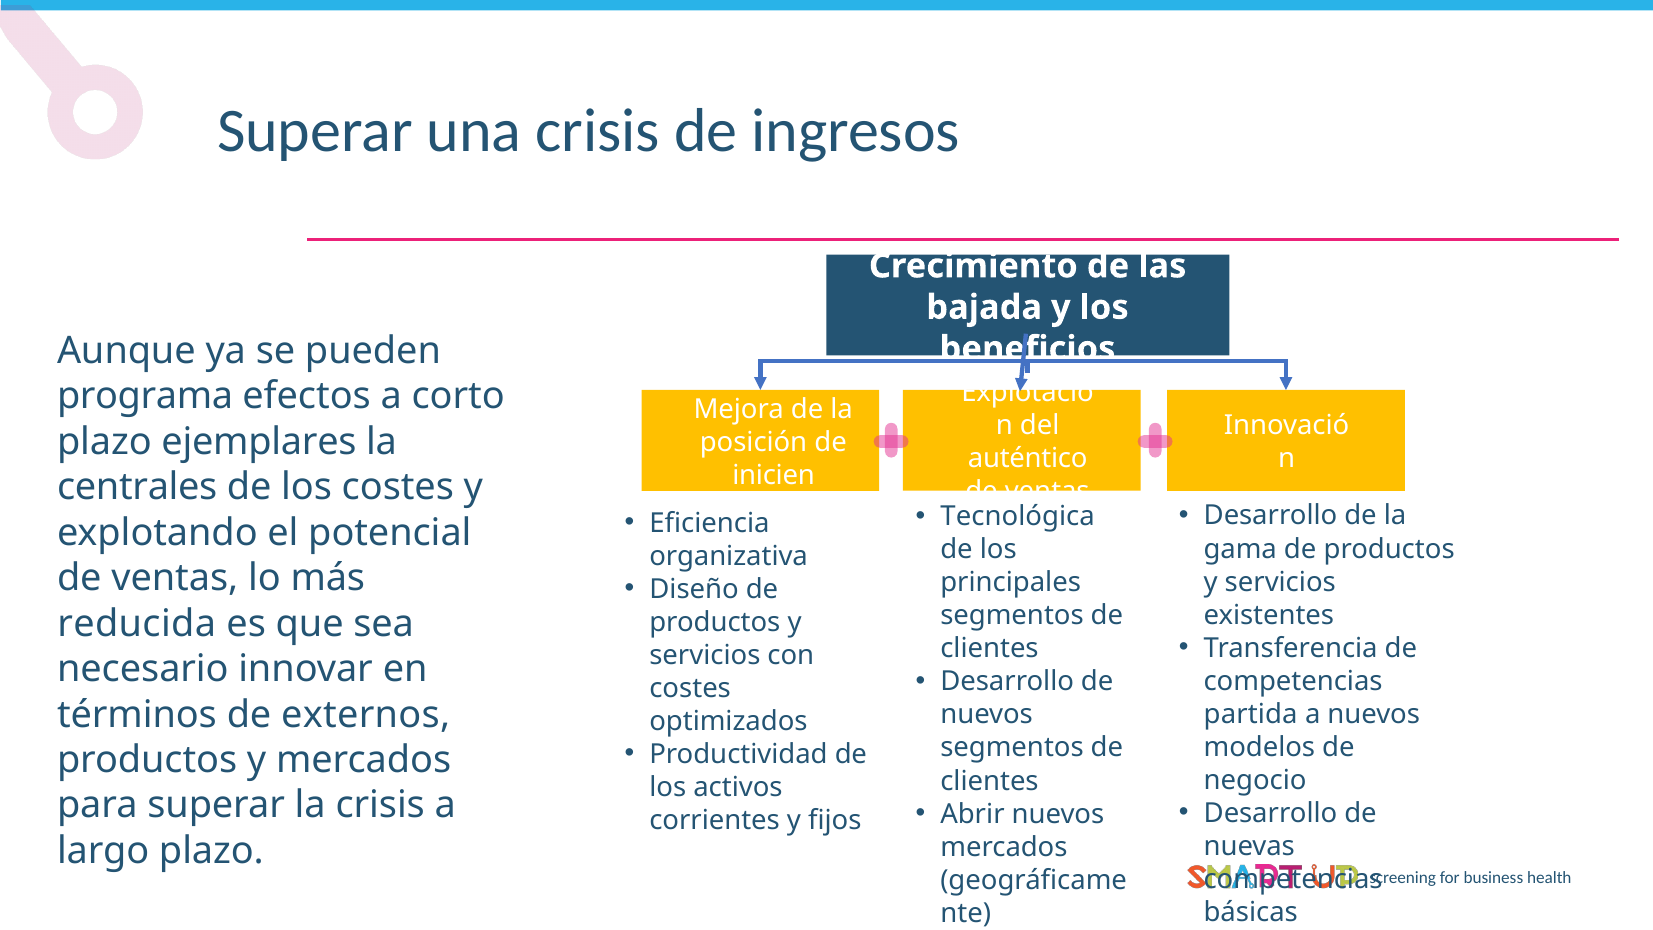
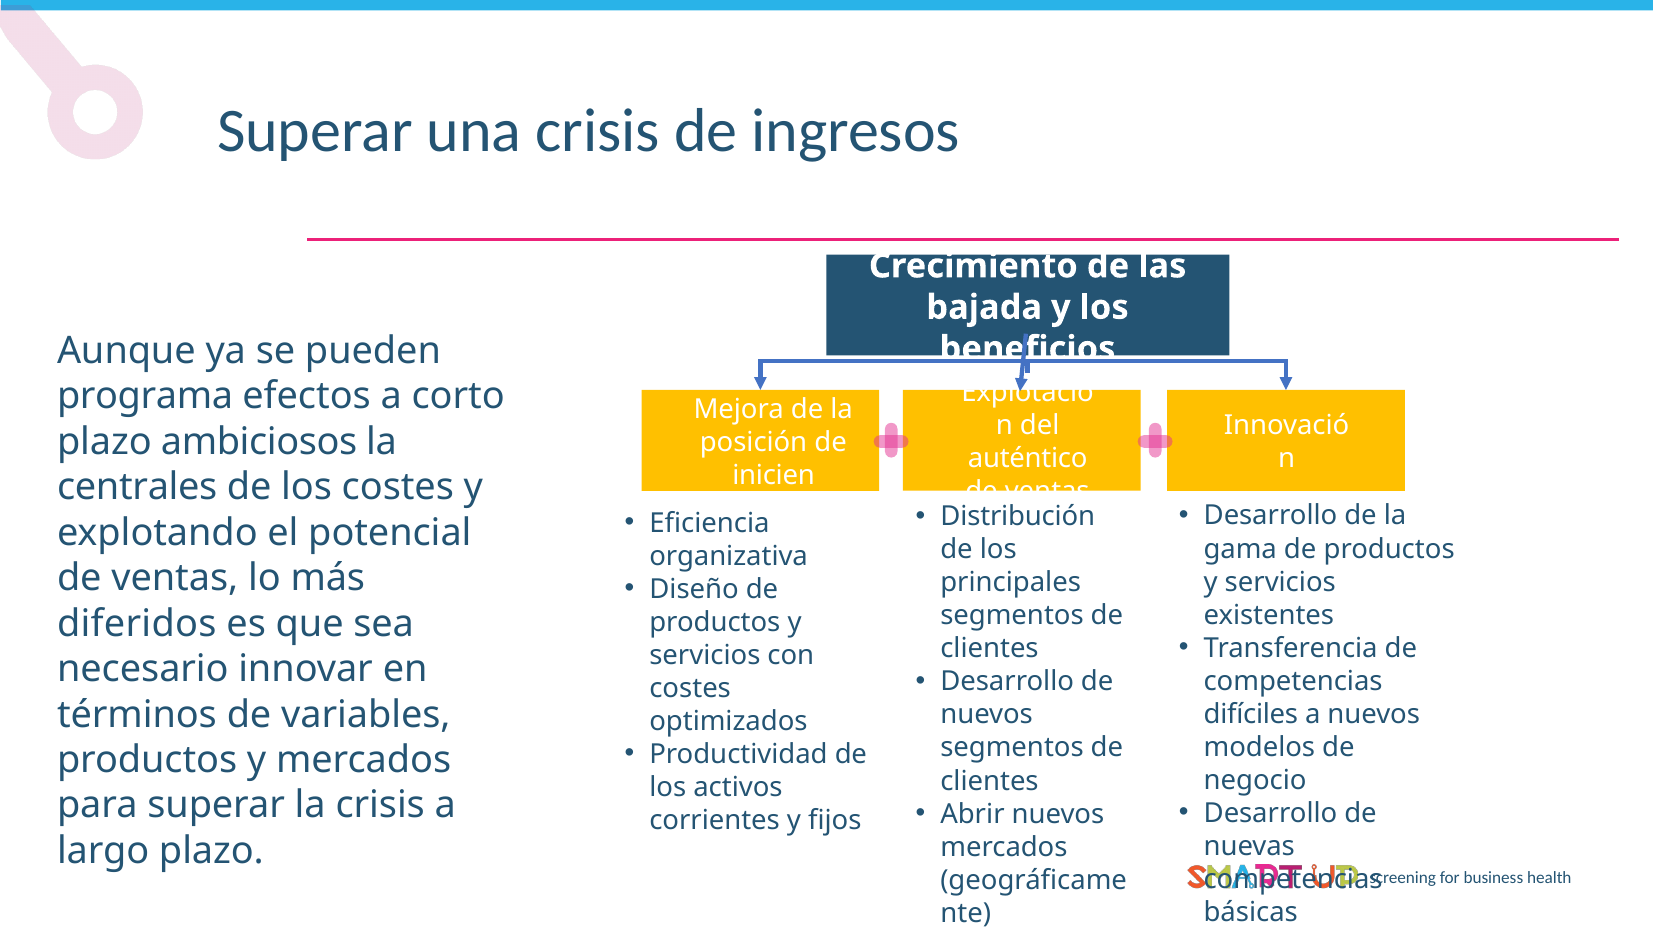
ejemplares: ejemplares -> ambiciosos (259, 442)
Tecnológica: Tecnológica -> Distribución (1018, 516)
reducida: reducida -> diferidos (137, 623)
externos: externos -> variables (366, 714)
partida: partida -> difíciles (1251, 714)
